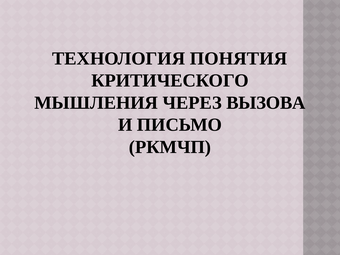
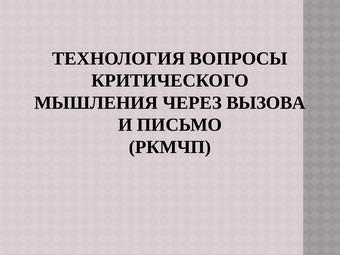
ПОНЯТИЯ: ПОНЯТИЯ -> ВОПРОСЫ (239, 59)
